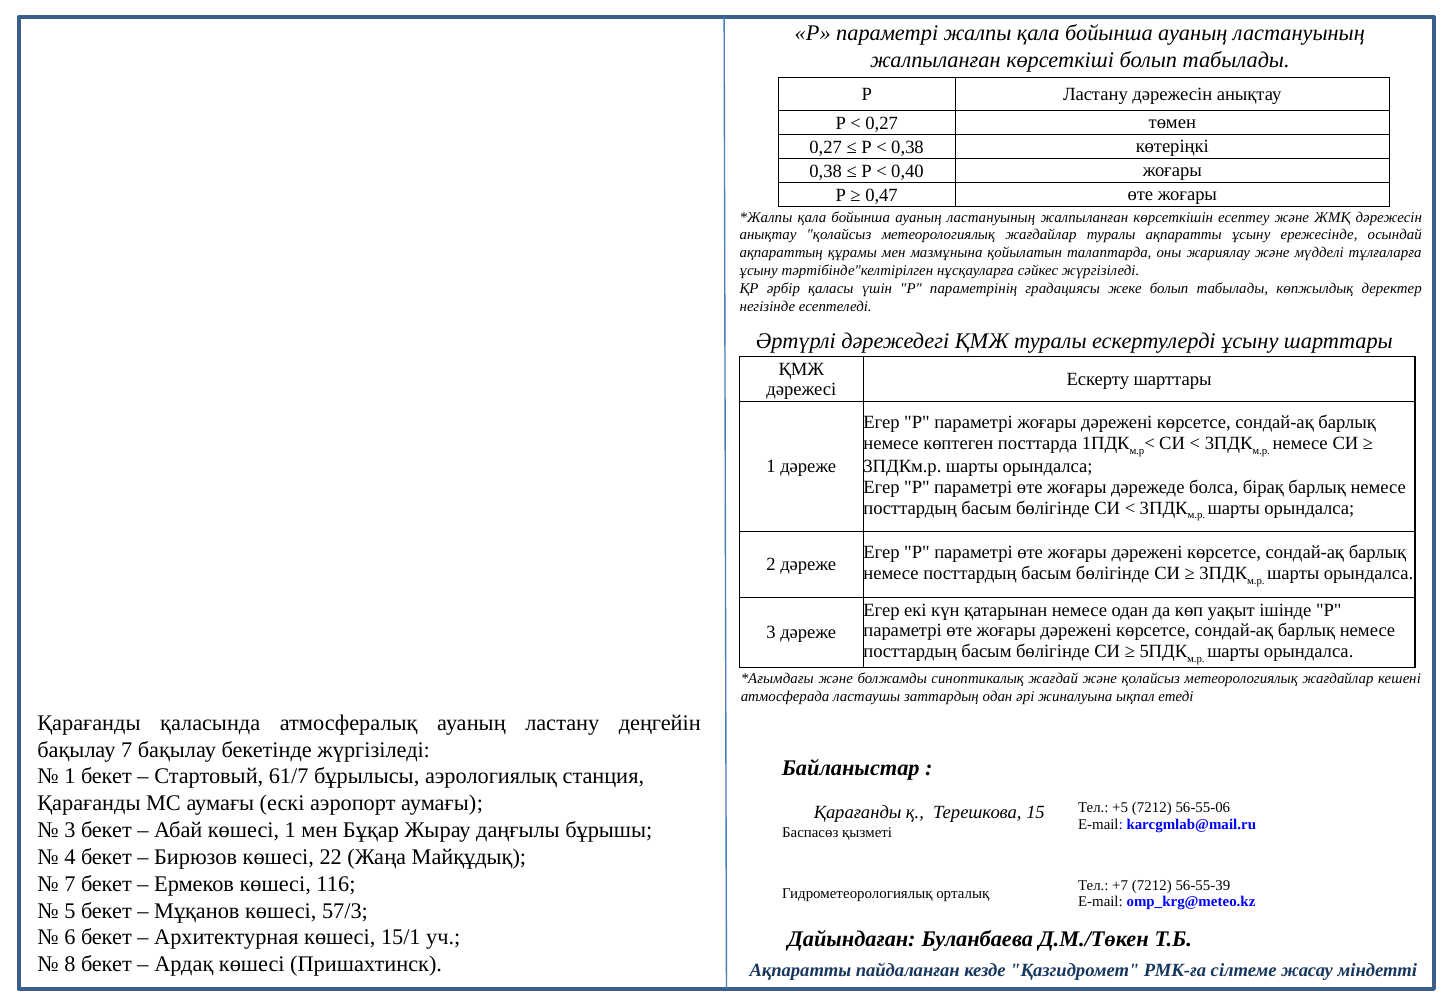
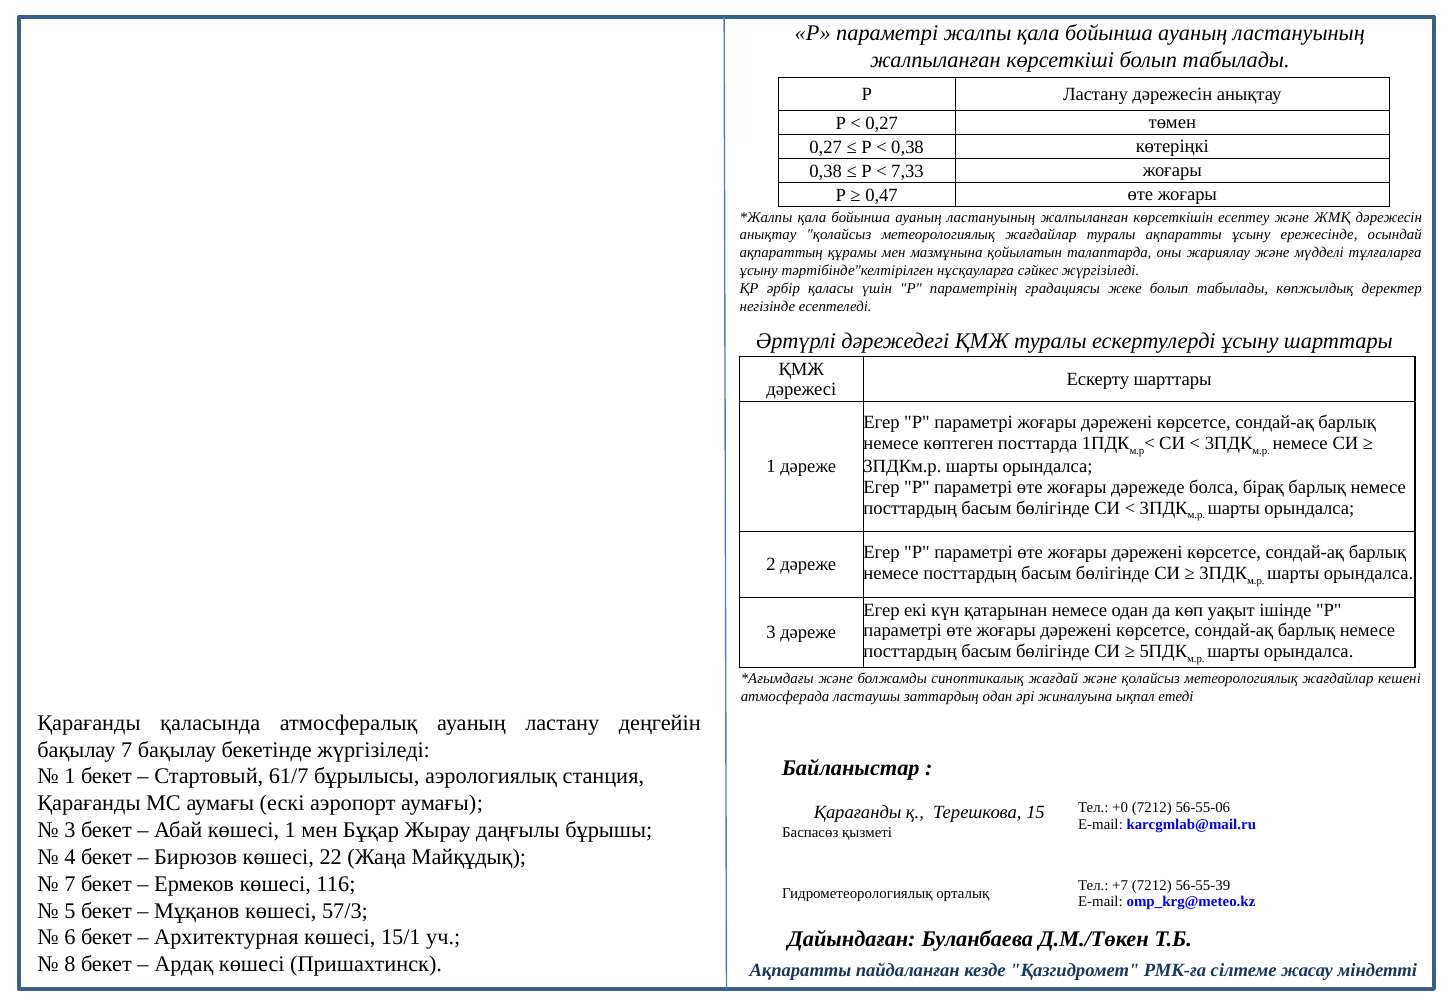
0,40: 0,40 -> 7,33 (908, 171)
+5: +5 -> +0 (1120, 808)
